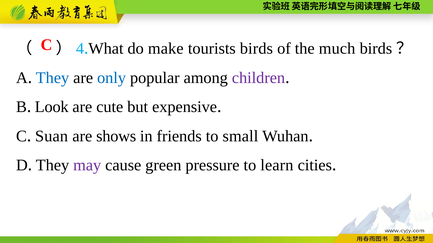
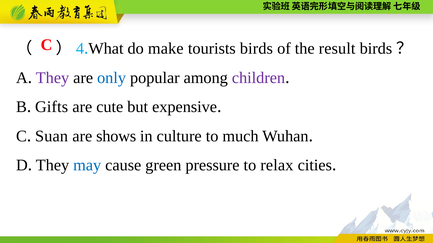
much: much -> result (337, 49)
They colour: blue -> purple (52, 78)
Look: Look -> Gifts (52, 107)
friends: friends -> culture (179, 136)
small: small -> much (241, 136)
may colour: purple -> blue (87, 166)
learn: learn -> relax (277, 166)
